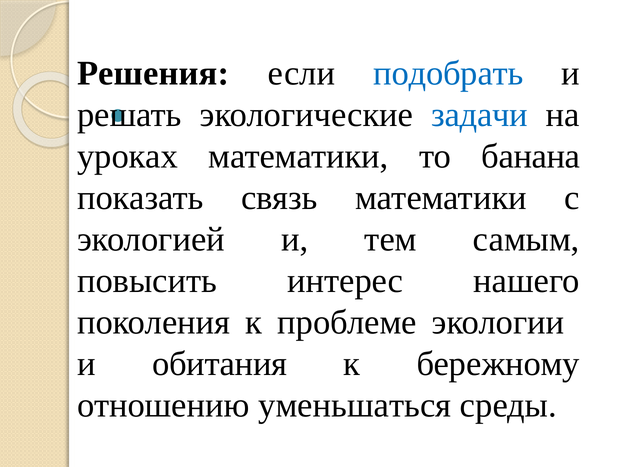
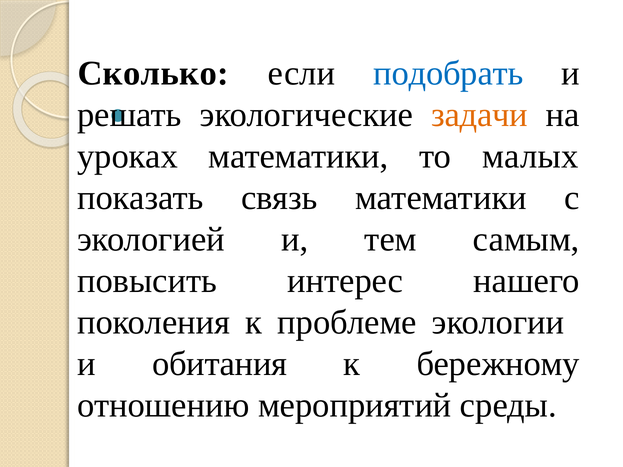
Решения: Решения -> Сколько (153, 73)
задачи colour: blue -> orange (480, 115)
банана: банана -> малых (530, 156)
отношению уменьшаться: уменьшаться -> мероприятий (355, 406)
